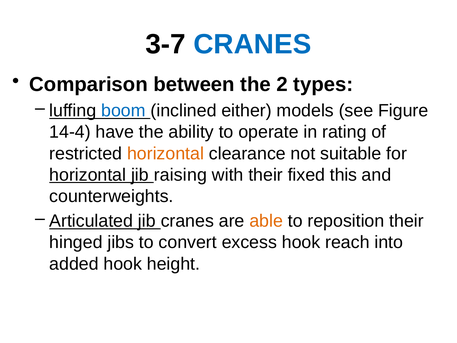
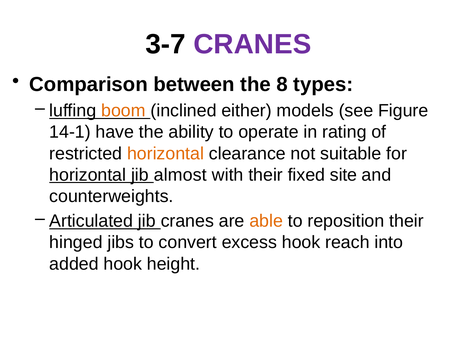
CRANES colour: blue -> purple (252, 44)
2: 2 -> 8 (282, 84)
boom colour: blue -> orange (123, 111)
14-4: 14-4 -> 14-1 (70, 132)
raising: raising -> almost (180, 175)
this: this -> site (344, 175)
